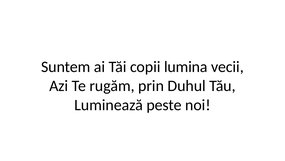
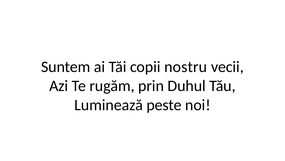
lumina: lumina -> nostru (186, 67)
